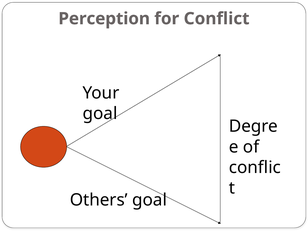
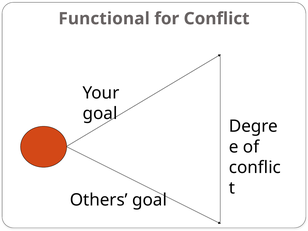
Perception: Perception -> Functional (104, 19)
